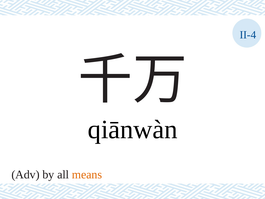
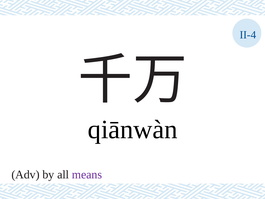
means colour: orange -> purple (87, 174)
